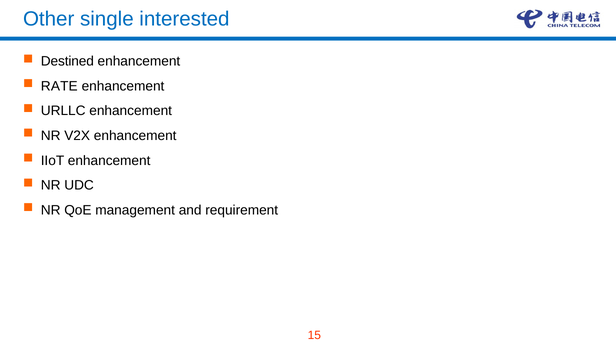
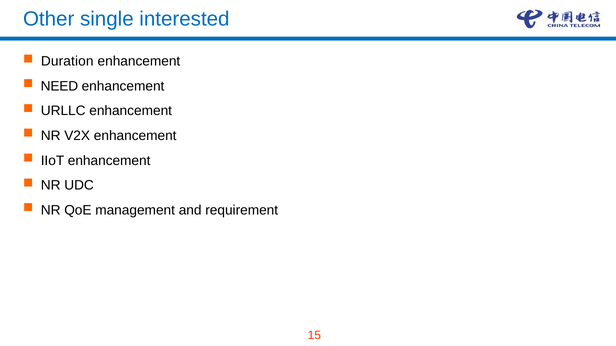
Destined: Destined -> Duration (67, 61)
RATE: RATE -> NEED (59, 86)
